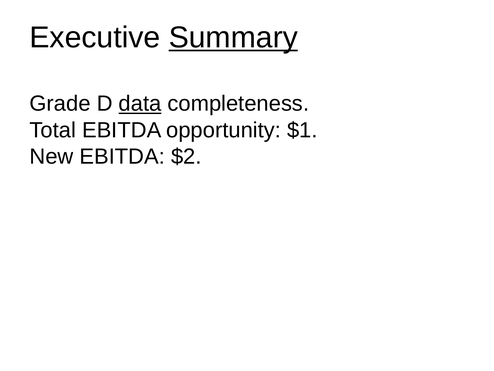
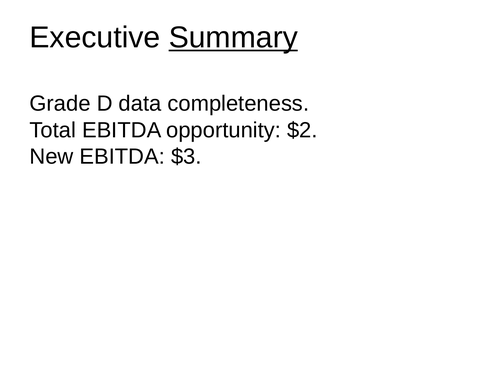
data underline: present -> none (140, 104)
$1: $1 -> $2 (302, 130)
$2: $2 -> $3 (186, 156)
